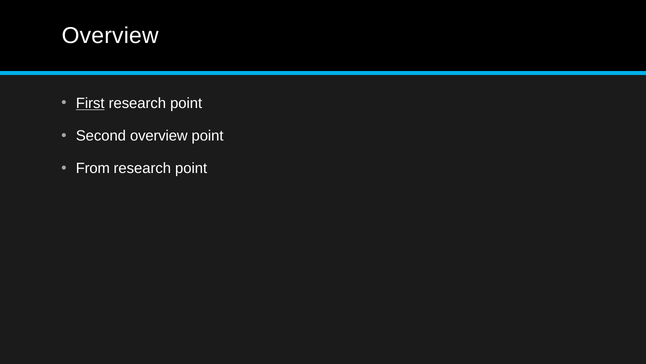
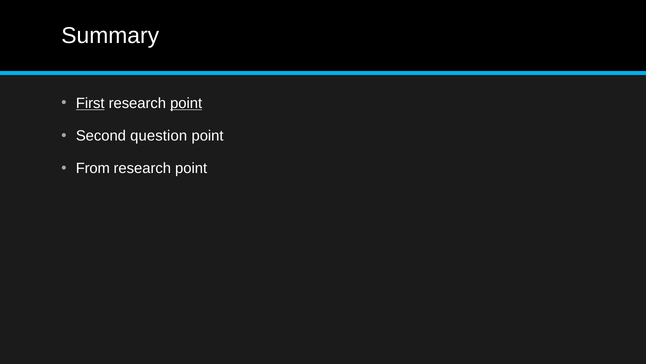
Overview: Overview -> Summary (110, 36)
point underline: none -> present (186, 103)
Second overview: overview -> question (159, 136)
